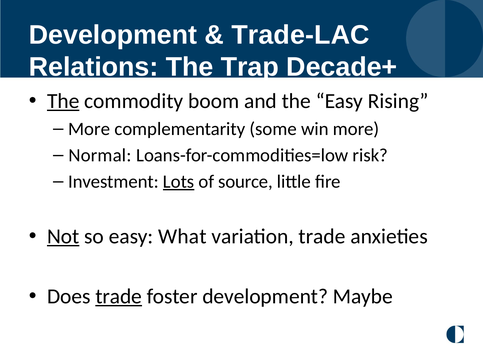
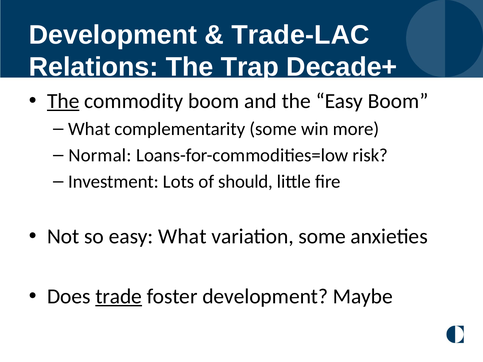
Easy Rising: Rising -> Boom (398, 101)
More: More -> What (89, 129)
Lots underline: present -> none (179, 182)
source: source -> should (246, 182)
Not underline: present -> none (63, 237)
variation trade: trade -> some (322, 237)
